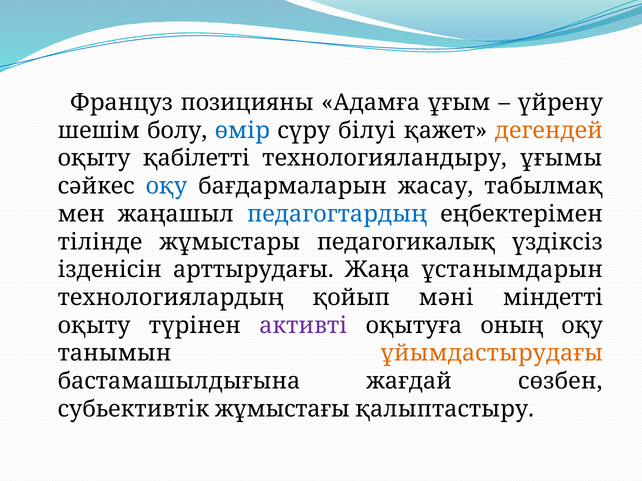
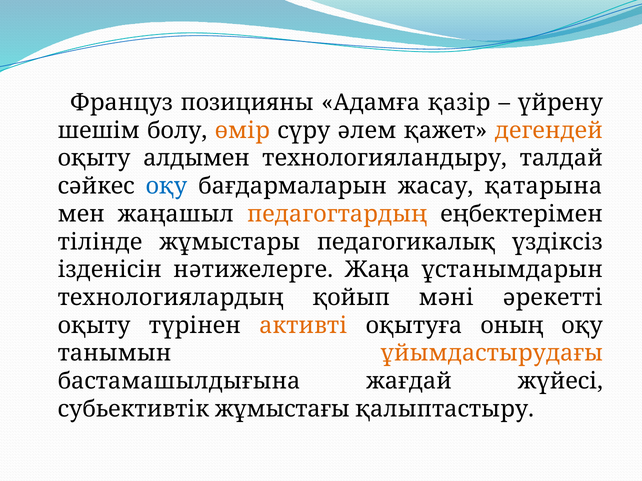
ұғым: ұғым -> қазір (459, 103)
өмір colour: blue -> orange (242, 131)
білуі: білуі -> әлем (367, 131)
қабілетті: қабілетті -> алдымен (196, 159)
ұғымы: ұғымы -> талдай (561, 159)
табылмақ: табылмақ -> қатарына (543, 186)
педагогтардың colour: blue -> orange (337, 214)
арттырудағы: арттырудағы -> нәтижелерге (253, 270)
міндетті: міндетті -> әрекетті (553, 298)
активті colour: purple -> orange (303, 326)
сөзбен: сөзбен -> жүйесі (560, 382)
